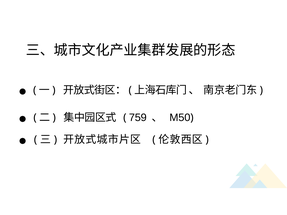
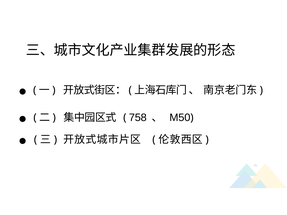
759: 759 -> 758 (138, 118)
